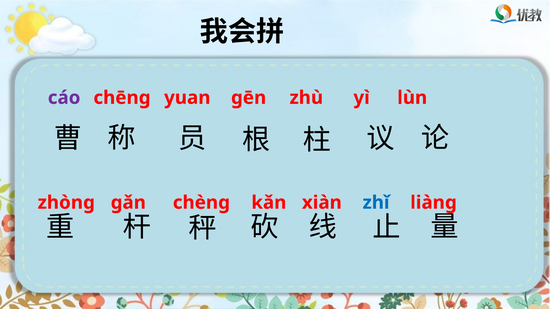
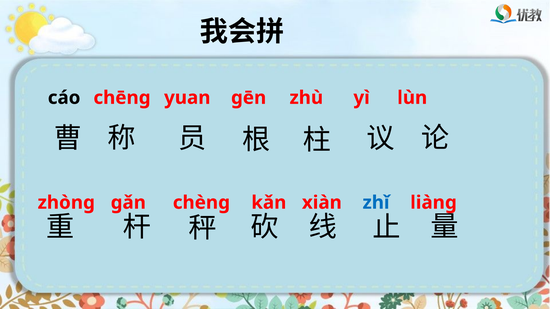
cáo colour: purple -> black (64, 98)
